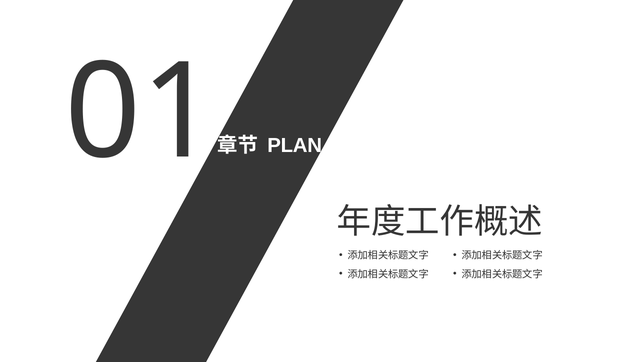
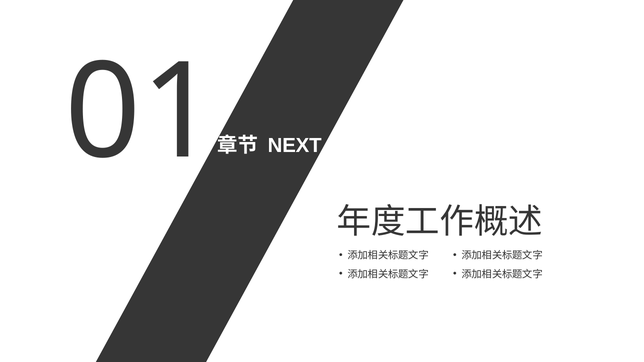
PLAN: PLAN -> NEXT (295, 146)
